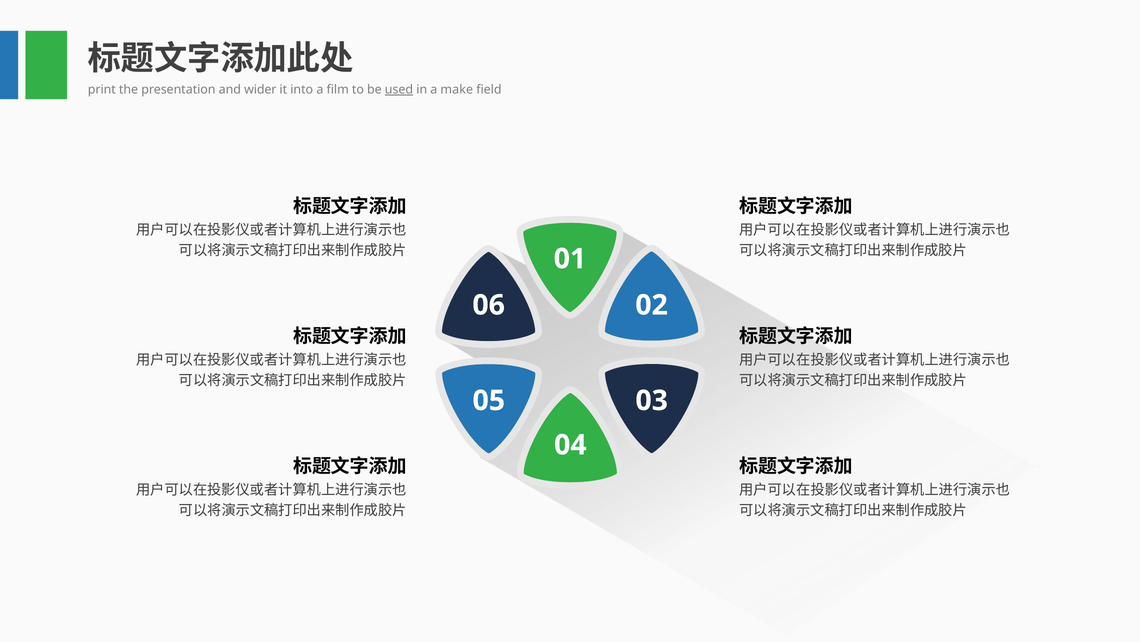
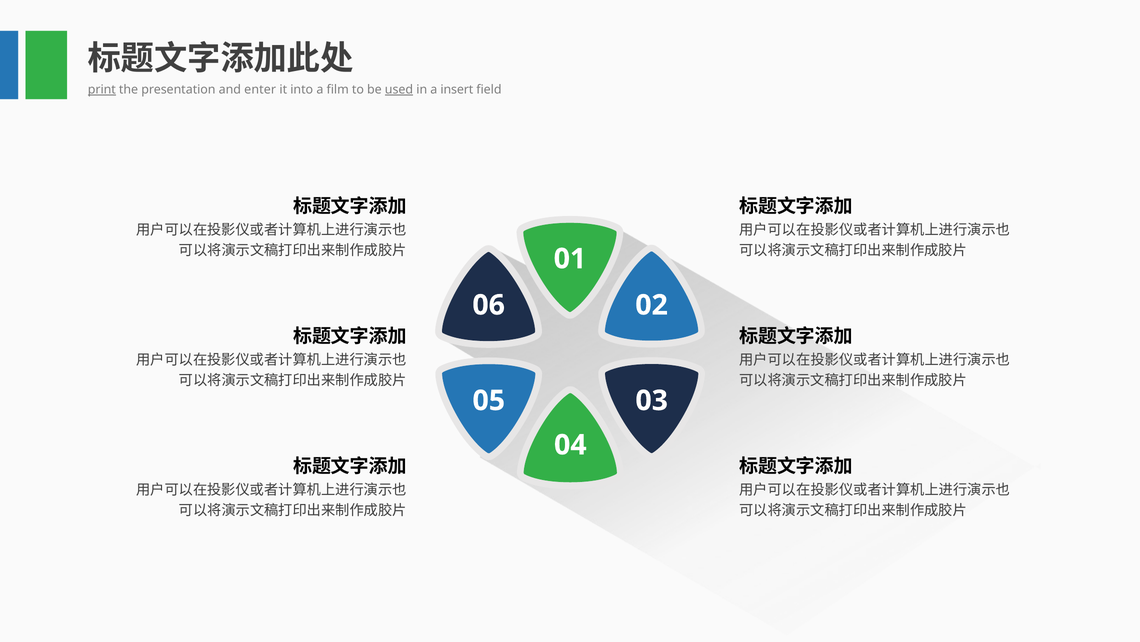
print underline: none -> present (102, 89)
wider: wider -> enter (260, 89)
make: make -> insert (457, 89)
